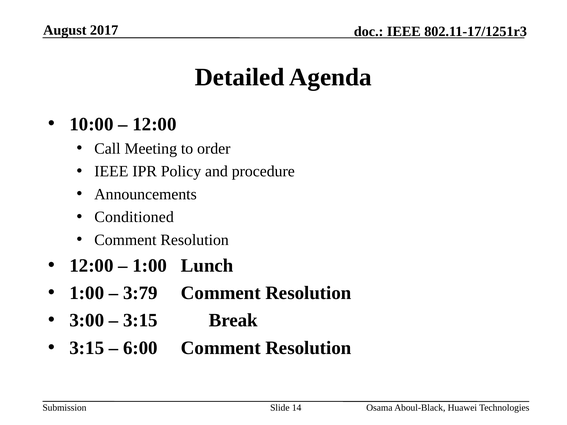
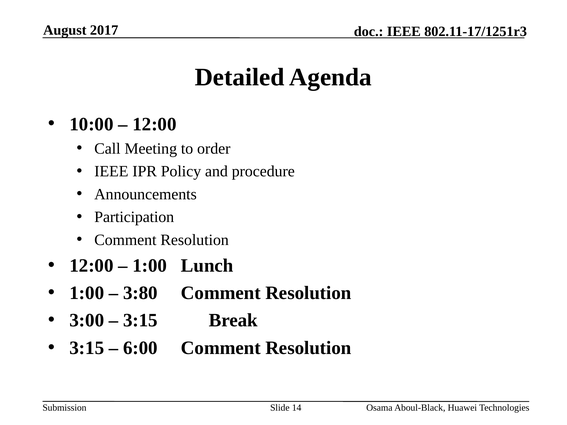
Conditioned: Conditioned -> Participation (134, 217)
3:79: 3:79 -> 3:80 (140, 293)
